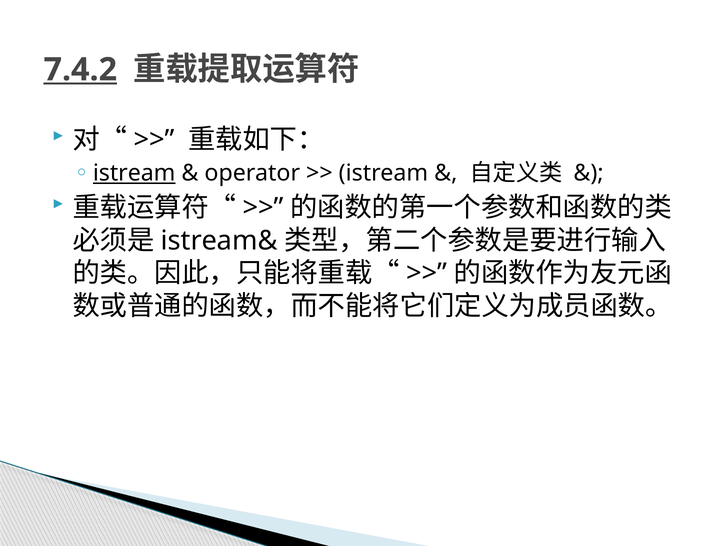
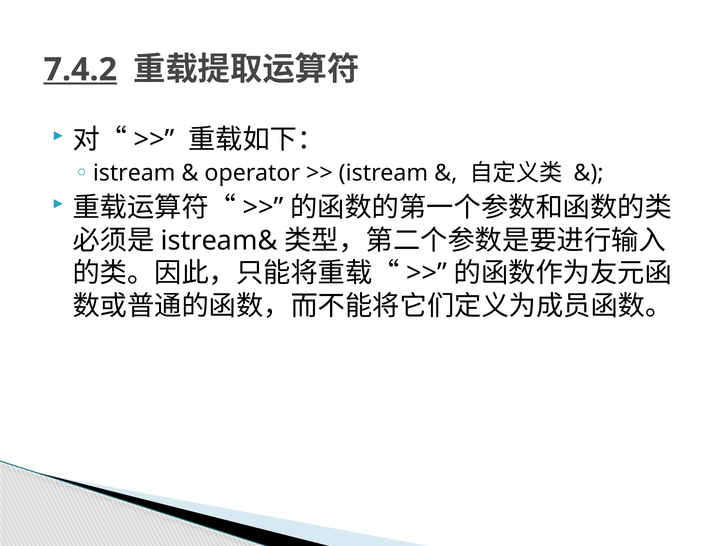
istream underline: present -> none (134, 173)
